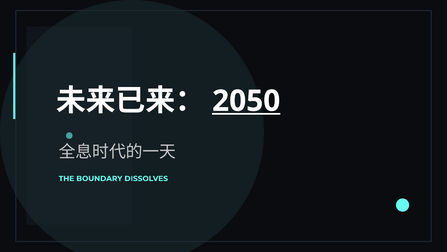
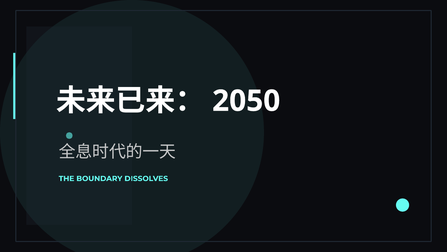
2050 underline: present -> none (246, 101)
